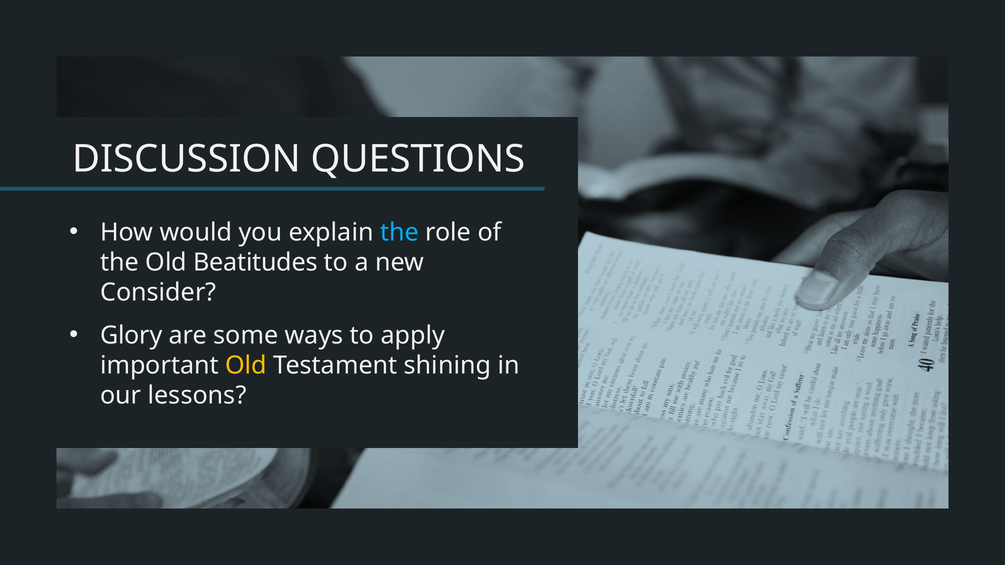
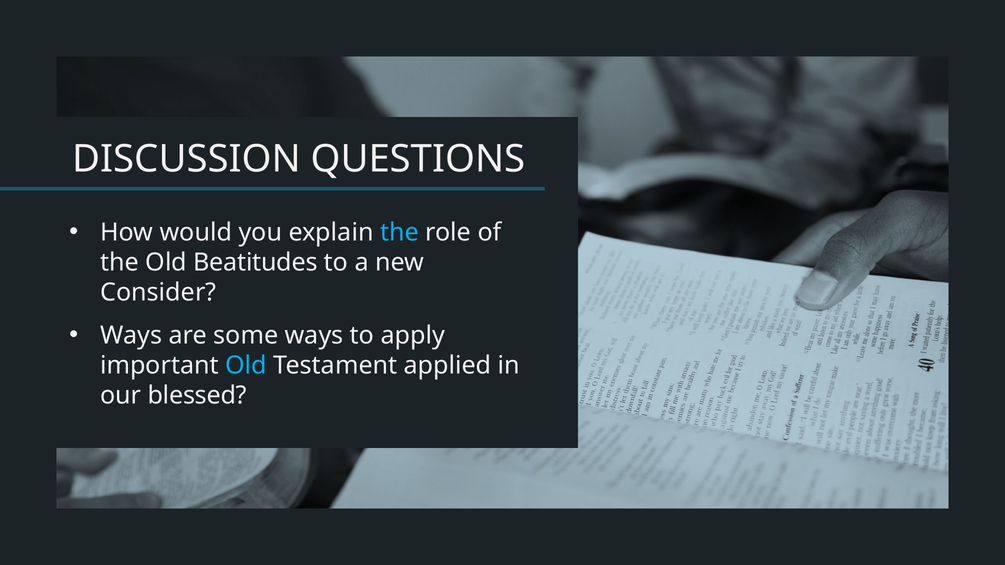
Glory: Glory -> Ways (131, 335)
Old colour: yellow -> light blue (246, 366)
shining: shining -> applied (448, 366)
lessons: lessons -> blessed (197, 396)
